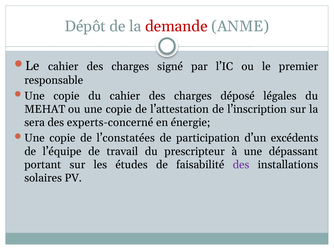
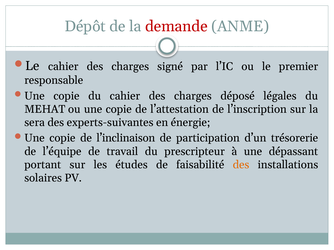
experts-concerné: experts-concerné -> experts-suivantes (110, 123)
l’constatées: l’constatées -> l’inclinaison (126, 138)
excédents: excédents -> trésorerie (295, 138)
des colour: purple -> orange (241, 165)
